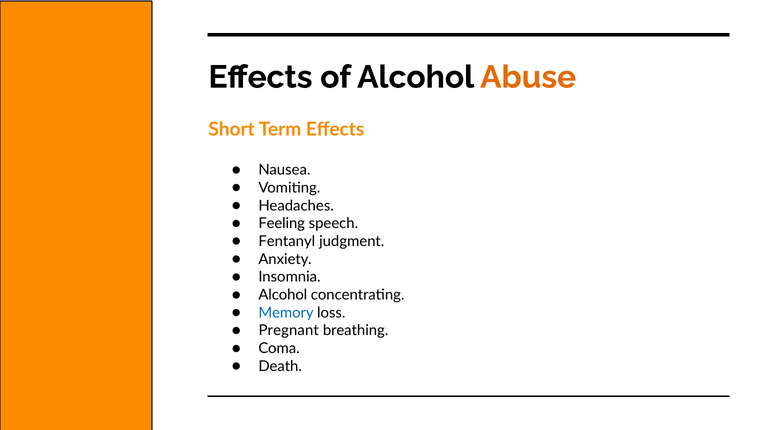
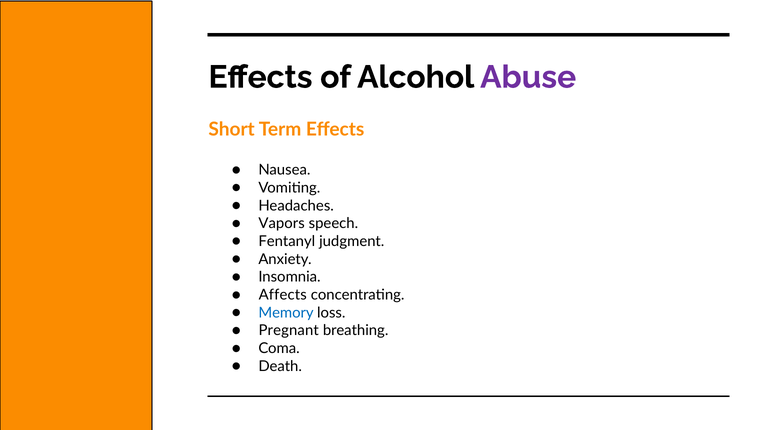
Abuse colour: orange -> purple (528, 77)
Feeling: Feeling -> Vapors (282, 224)
Alcohol: Alcohol -> Affects (283, 295)
